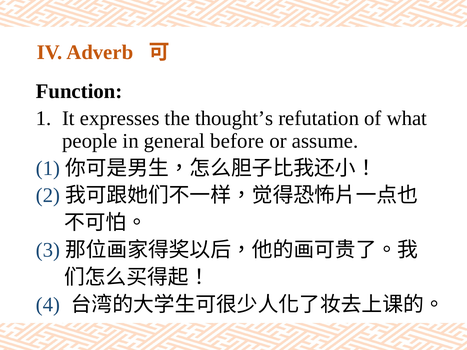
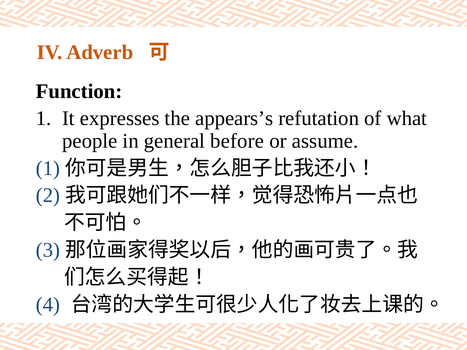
thought’s: thought’s -> appears’s (234, 119)
